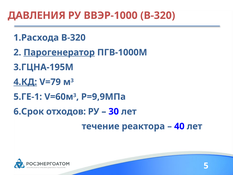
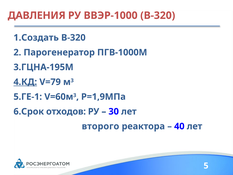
1.Расхода: 1.Расхода -> 1.Создать (36, 38)
Парогенератор underline: present -> none (59, 52)
Р=9,9МПа: Р=9,9МПа -> Р=1,9МПа (103, 97)
течение: течение -> второго (100, 126)
